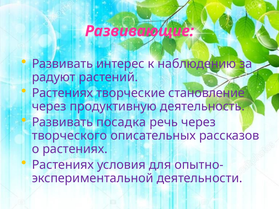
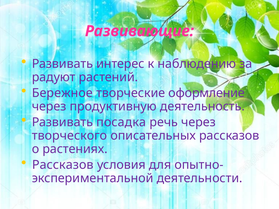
Растениях: Растениях -> Бережное (62, 93)
становление: становление -> оформление (207, 93)
Растениях: Растениях -> Рассказов (63, 165)
